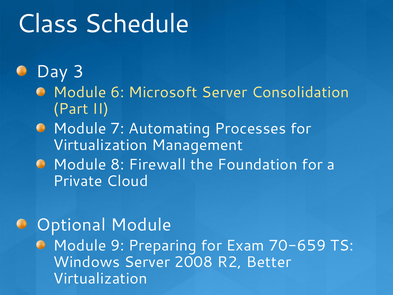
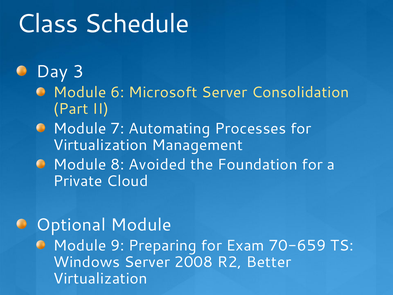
Firewall: Firewall -> Avoided (157, 165)
